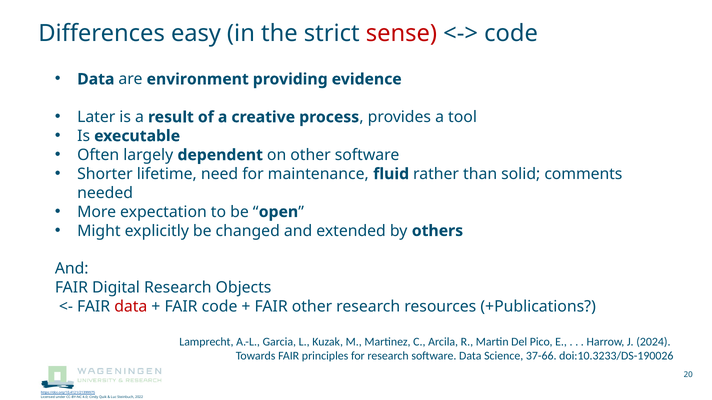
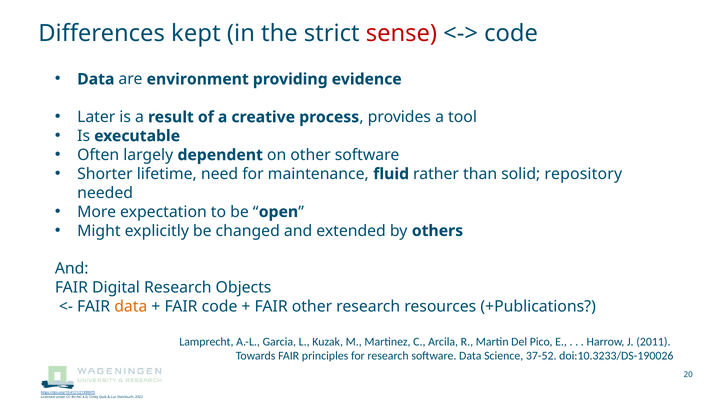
easy: easy -> kept (196, 34)
comments: comments -> repository (583, 174)
data colour: red -> orange (131, 307)
2024: 2024 -> 2011 (653, 342)
37-66: 37-66 -> 37-52 (541, 357)
